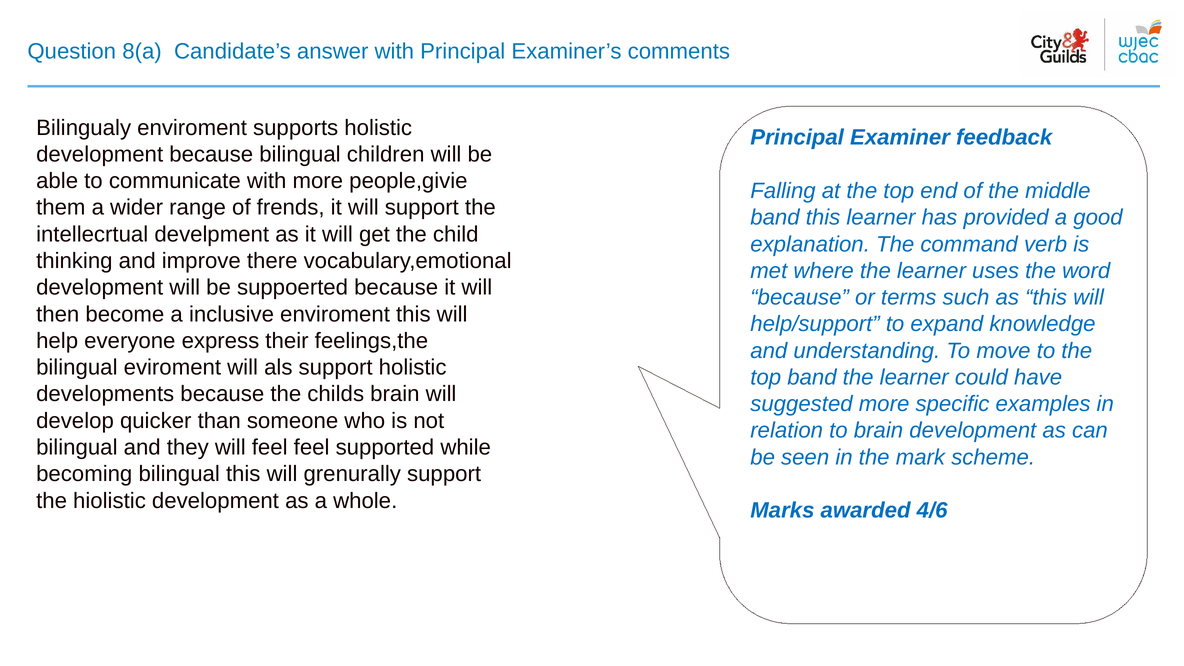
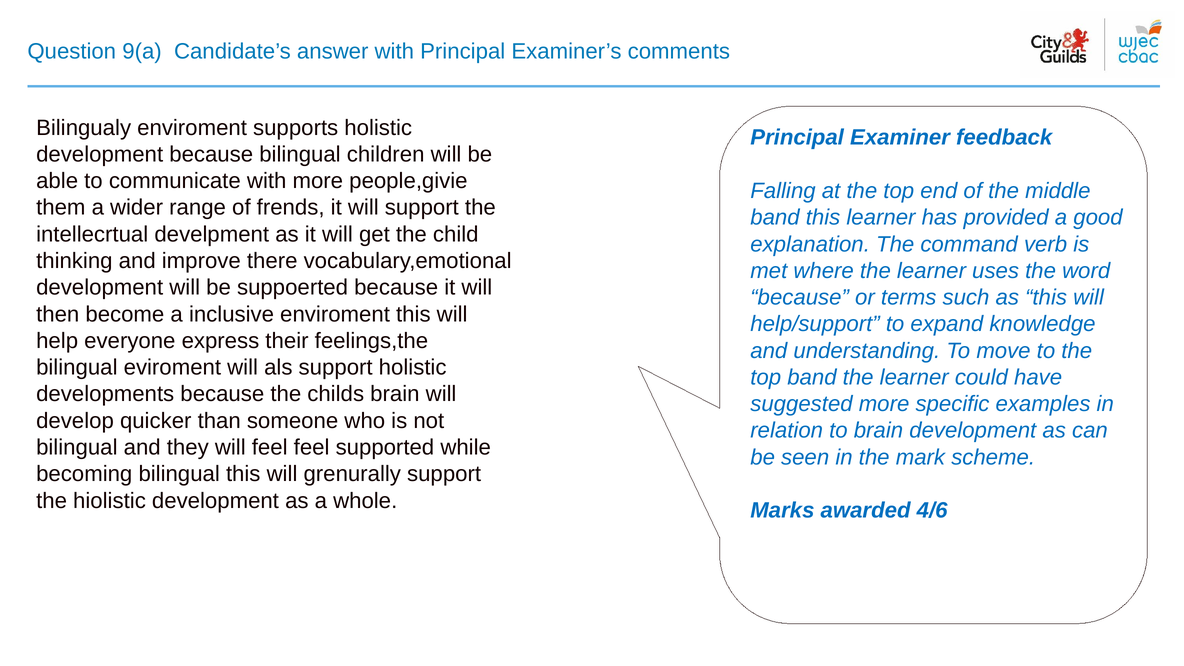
8(a: 8(a -> 9(a (142, 52)
